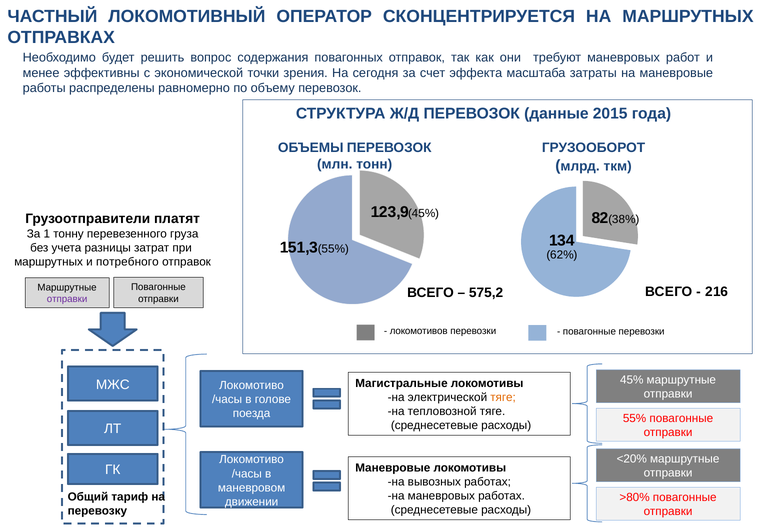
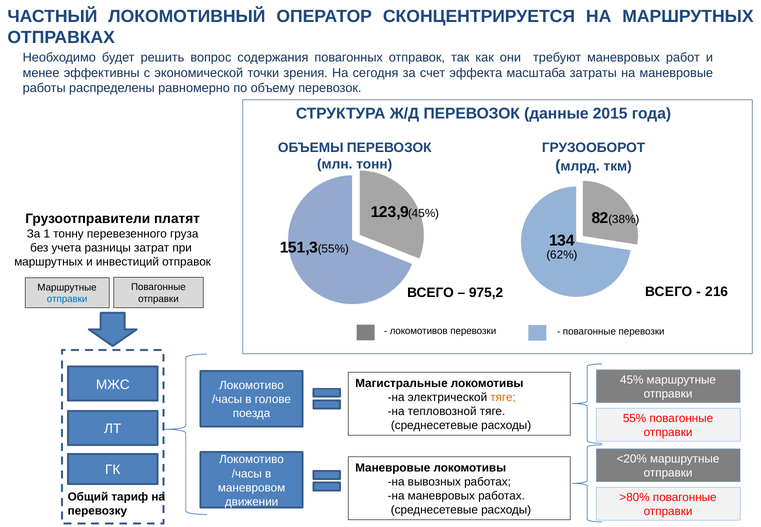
потребного: потребного -> инвестиций (127, 262)
575,2: 575,2 -> 975,2 (486, 293)
отправки colour: purple -> blue (67, 299)
